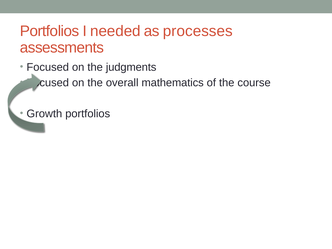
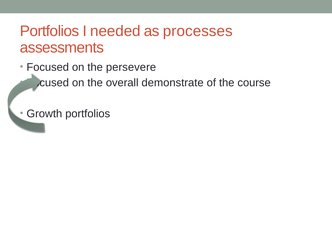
judgments: judgments -> persevere (131, 67)
mathematics: mathematics -> demonstrate (173, 83)
